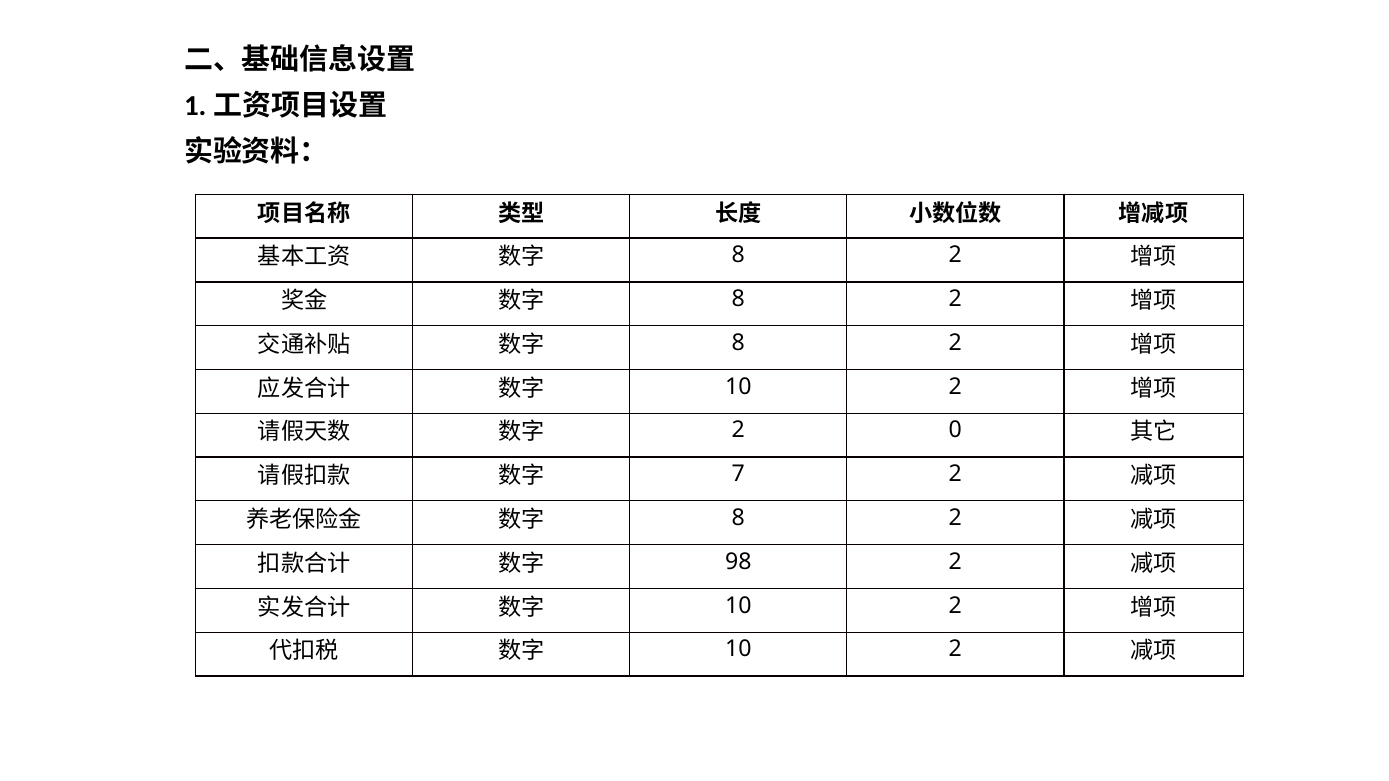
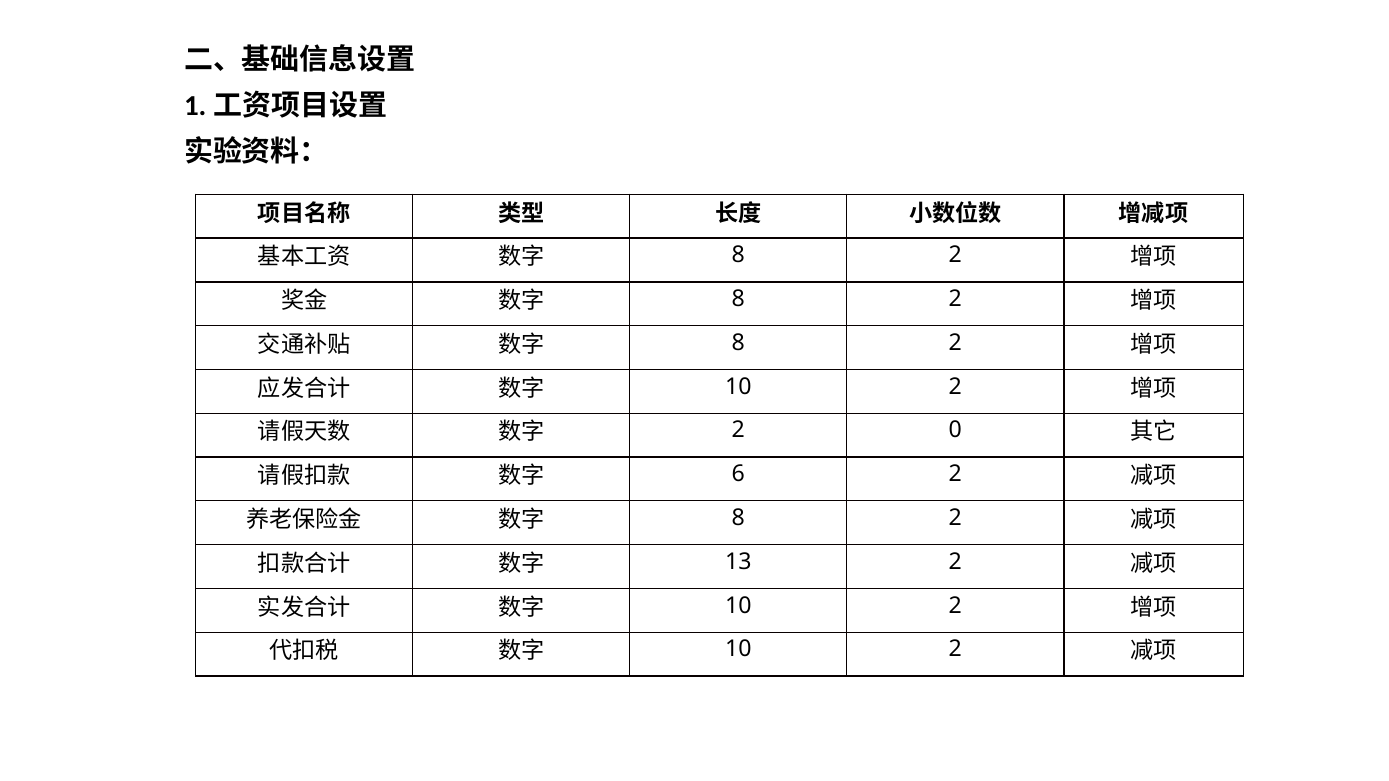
7: 7 -> 6 (738, 474)
98: 98 -> 13 (738, 562)
